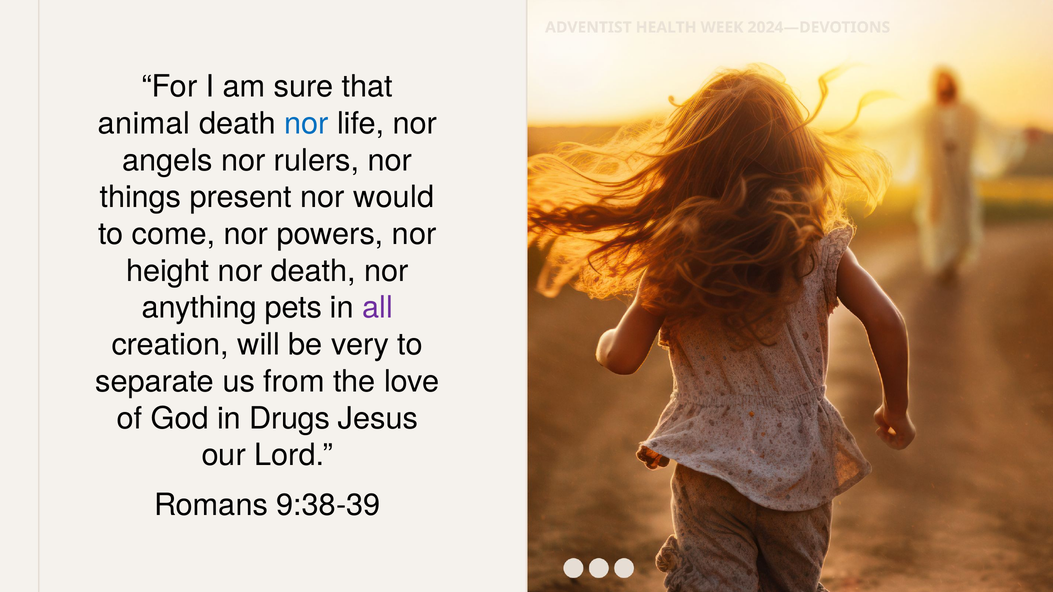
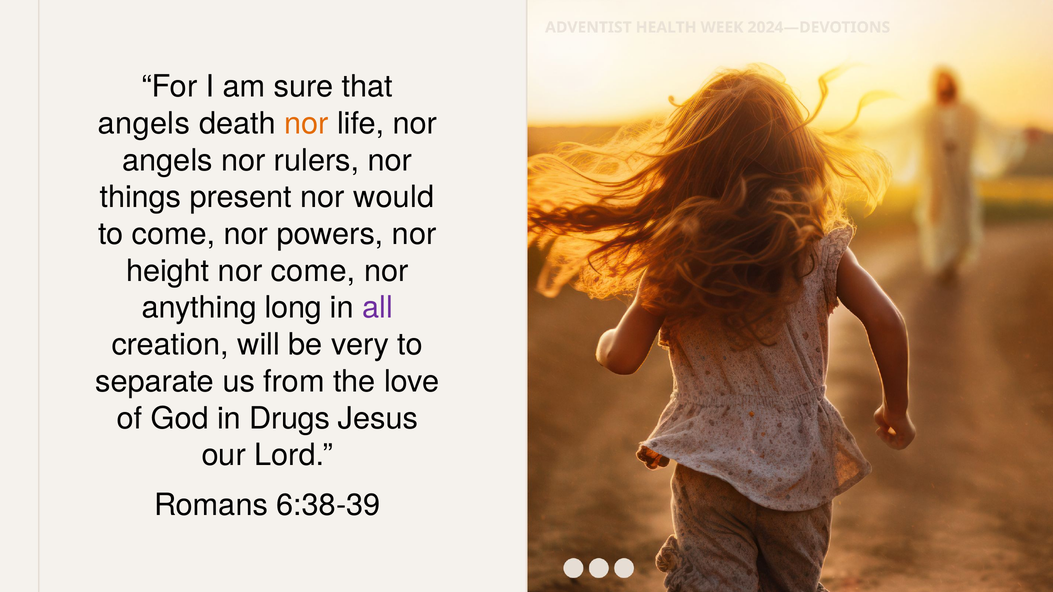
animal: animal -> angels (144, 124)
nor colour: blue -> orange (306, 124)
nor death: death -> come (313, 271)
pets: pets -> long (293, 308)
9:38-39: 9:38-39 -> 6:38-39 (328, 505)
